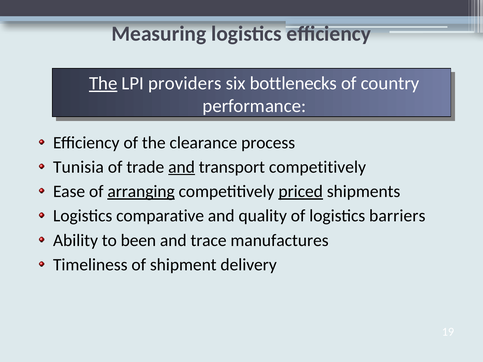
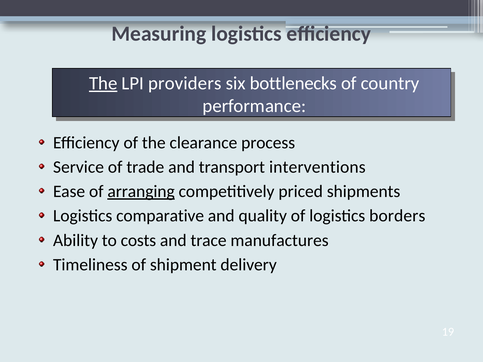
Tunisia: Tunisia -> Service (78, 167)
and underline: present -> none (182, 167)
transport competitively: competitively -> interventions (317, 167)
priced underline: present -> none (301, 192)
barriers: barriers -> borders (397, 216)
been: been -> costs (138, 240)
